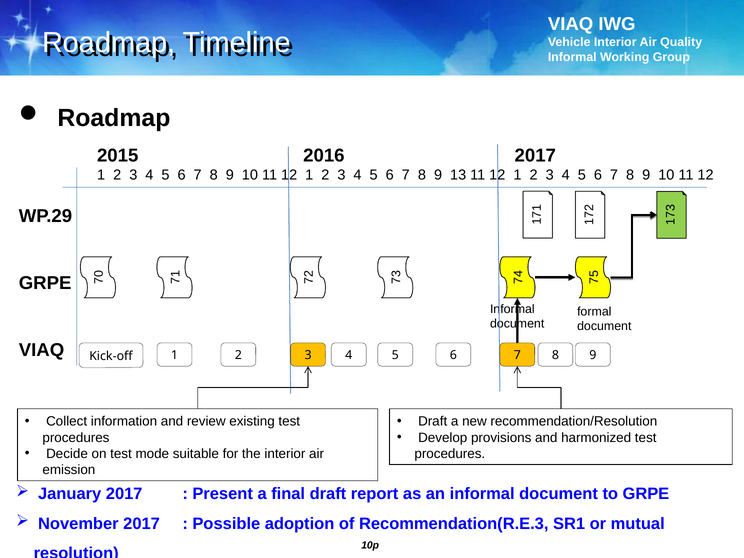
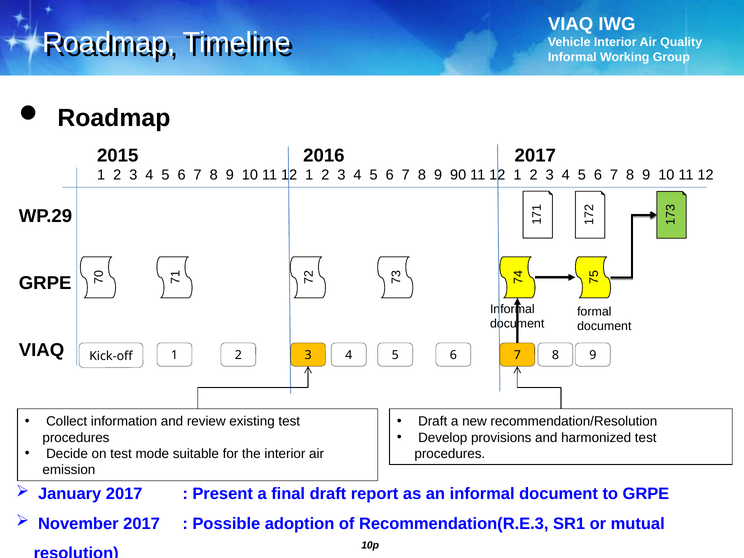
13: 13 -> 90 (458, 175)
